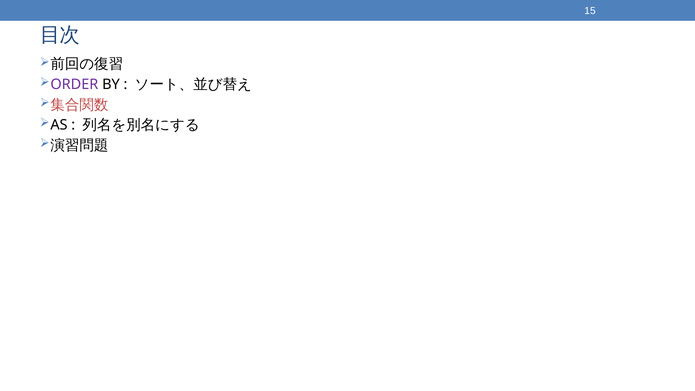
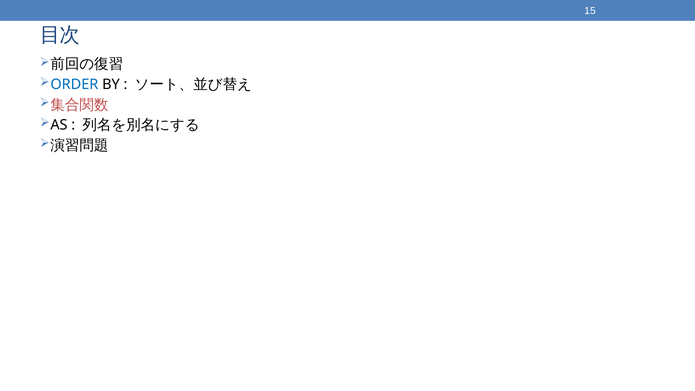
ORDER colour: purple -> blue (74, 84)
